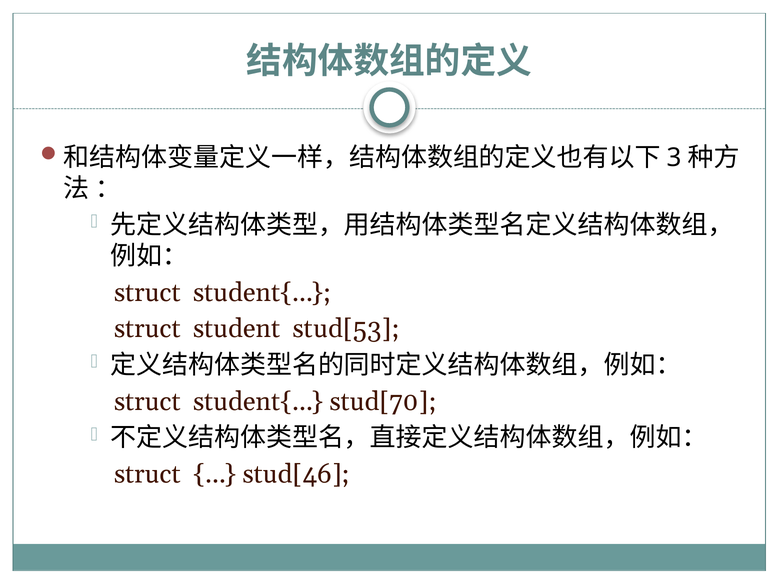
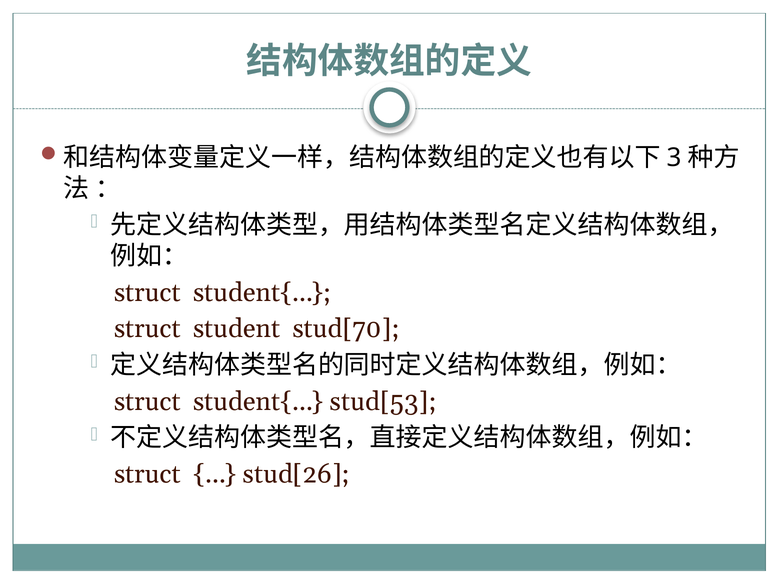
stud[53: stud[53 -> stud[70 (346, 329)
stud[70: stud[70 -> stud[53 (383, 402)
stud[46: stud[46 -> stud[26 (296, 474)
